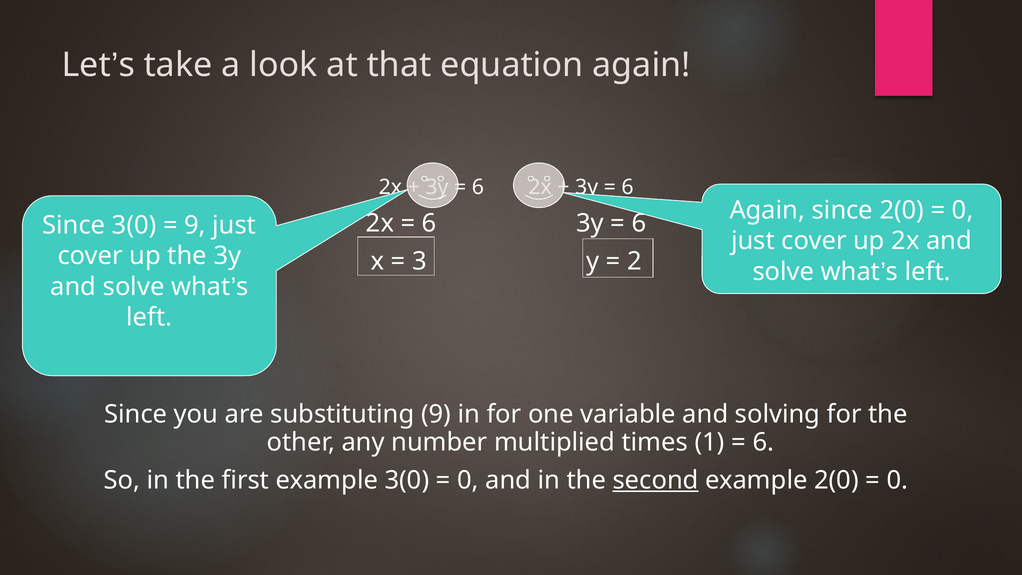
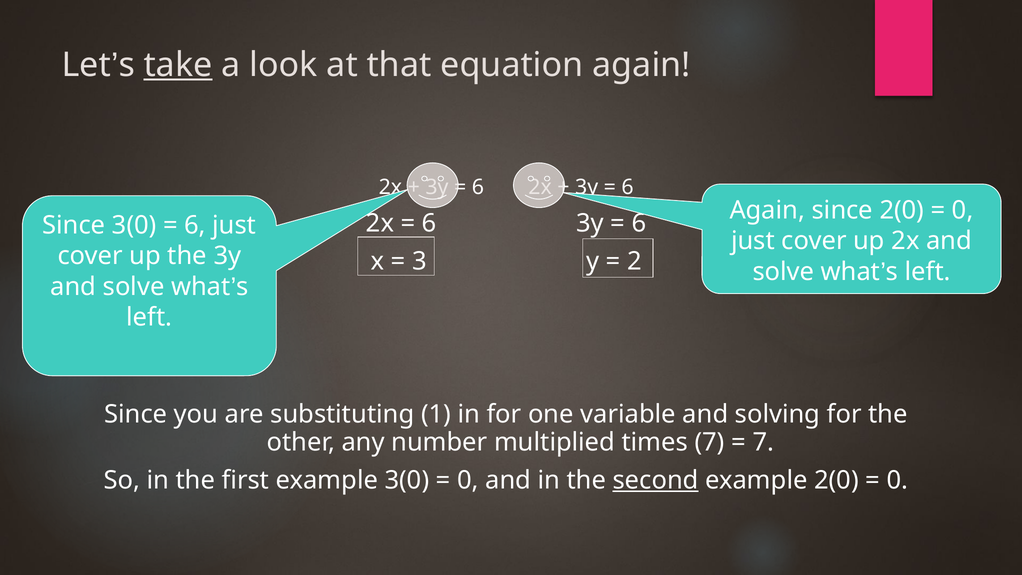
take underline: none -> present (178, 65)
9: 9 -> 6 (195, 225)
substituting 9: 9 -> 1 (436, 414)
times 1: 1 -> 7 (710, 442)
6: 6 -> 7 (763, 442)
